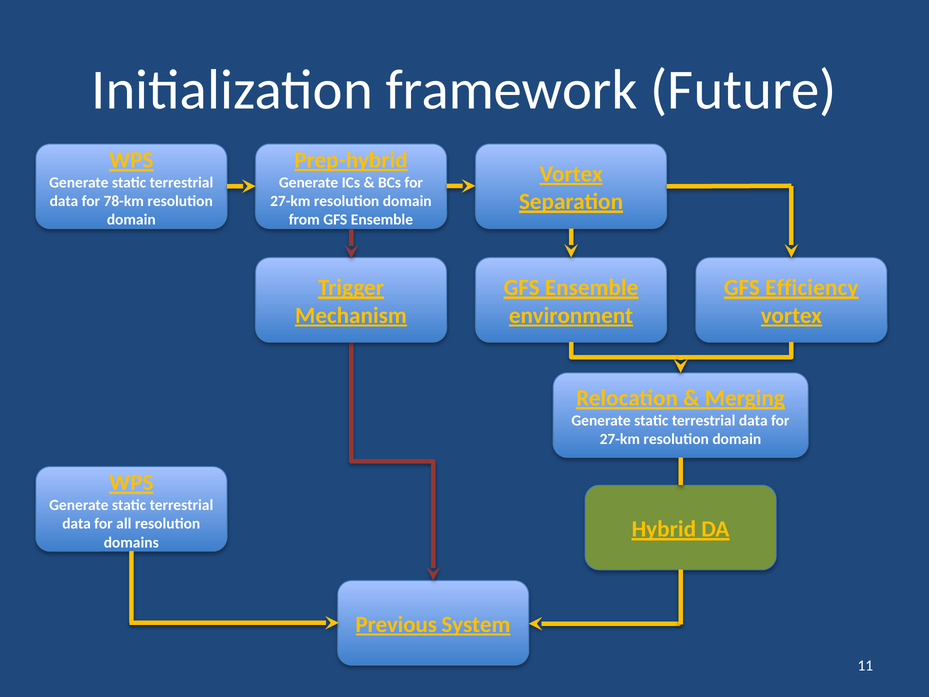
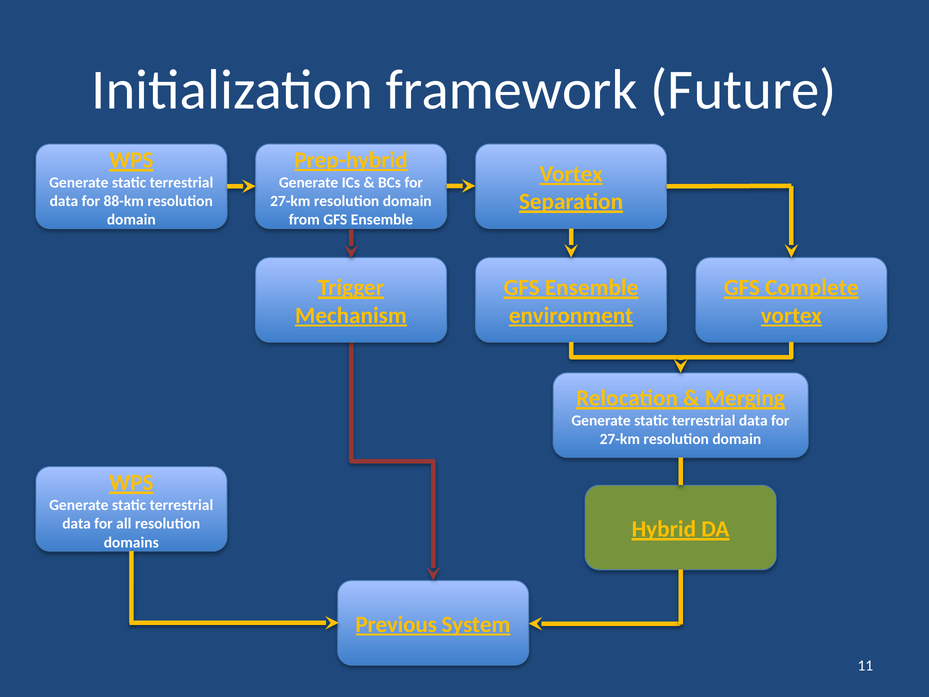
78-km: 78-km -> 88-km (124, 201)
Efficiency: Efficiency -> Complete (812, 287)
